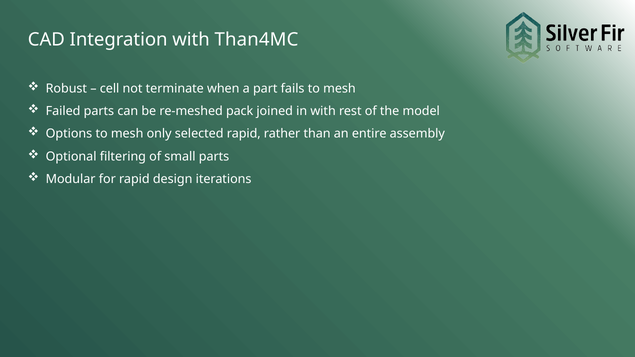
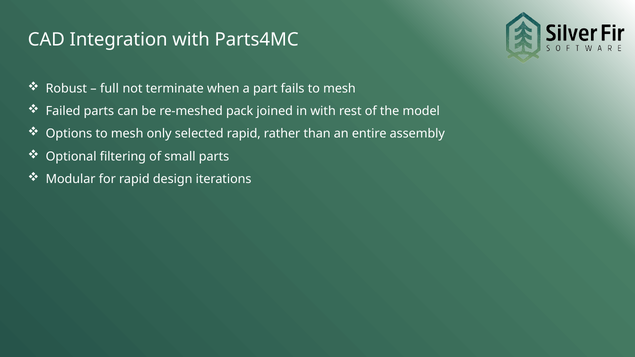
Than4MC: Than4MC -> Parts4MC (257, 40)
cell: cell -> full (110, 89)
